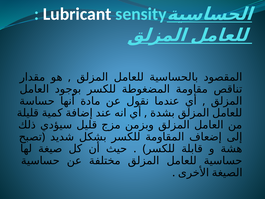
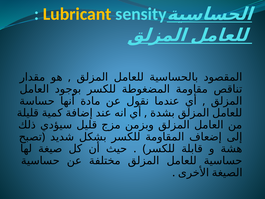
Lubricant colour: white -> yellow (77, 14)
